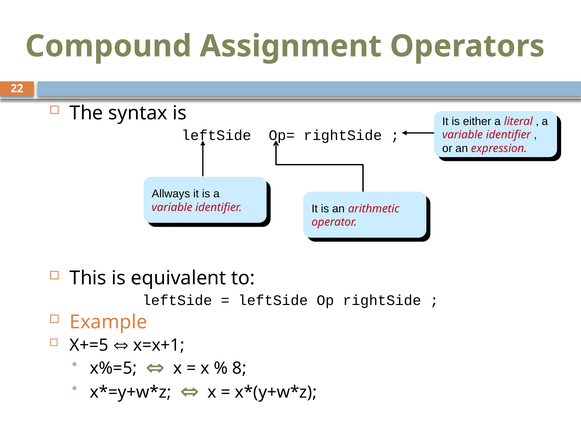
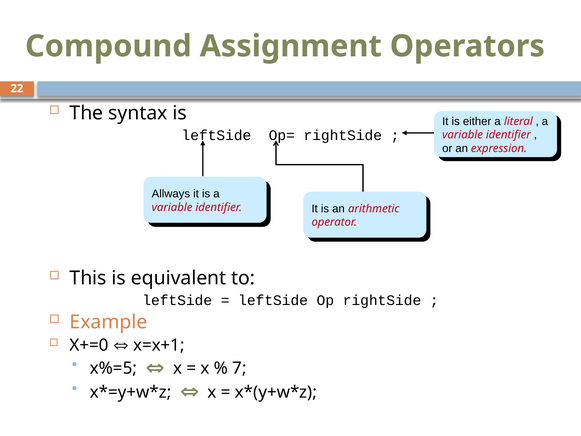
X+=5: X+=5 -> X+=0 (89, 345)
8: 8 -> 7 (239, 368)
